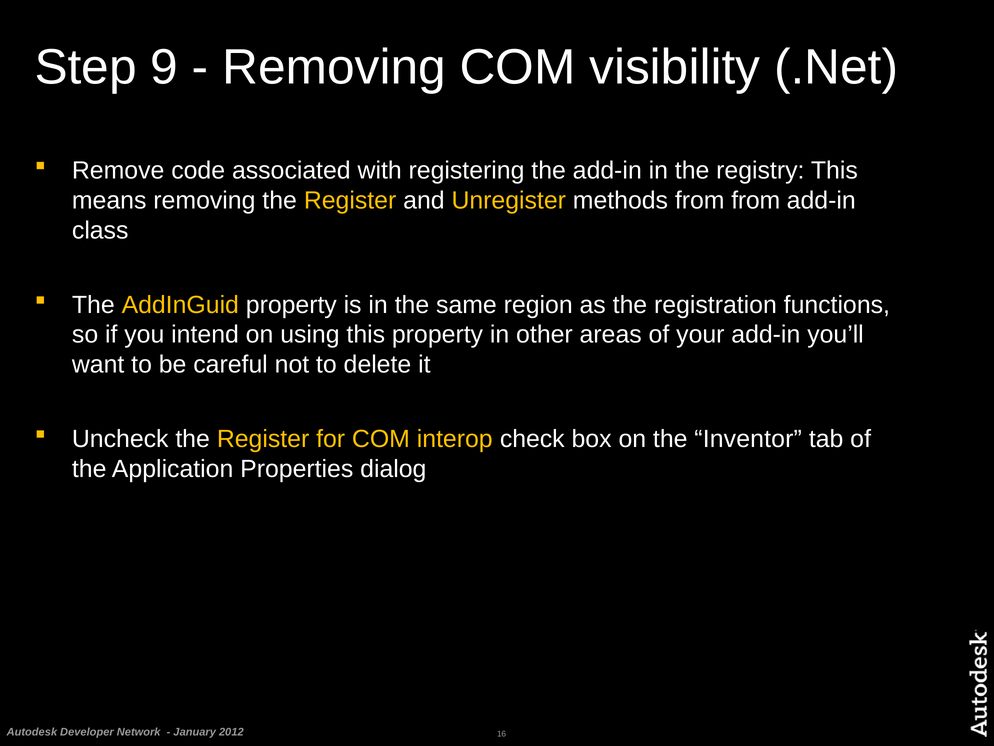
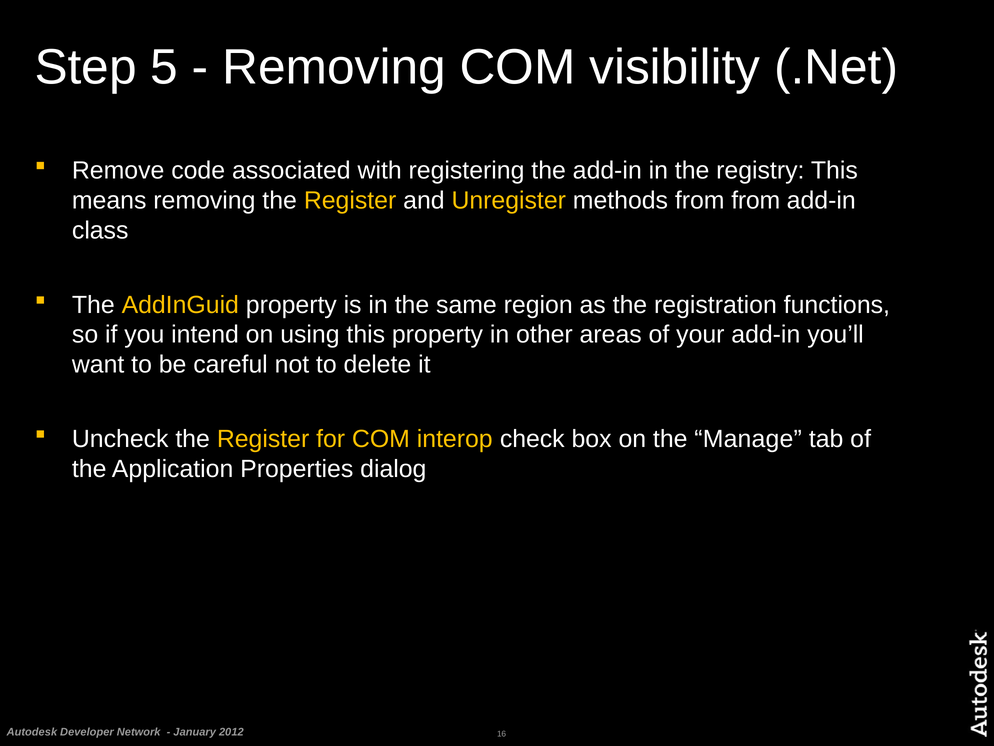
9: 9 -> 5 (164, 67)
Inventor: Inventor -> Manage (748, 439)
